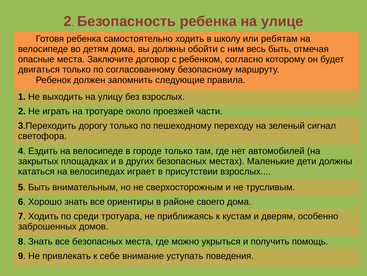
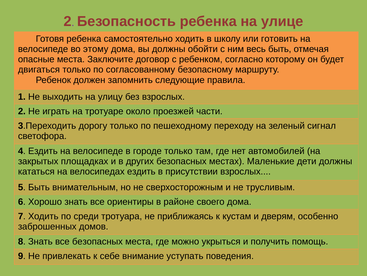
ребятам: ребятам -> готовить (279, 39)
детям: детям -> этому (96, 49)
велосипедах играет: играет -> ездить (141, 171)
